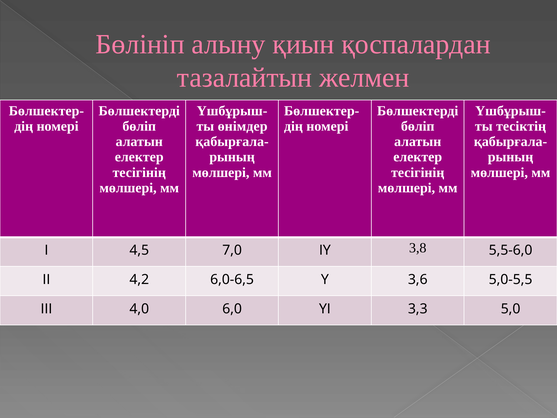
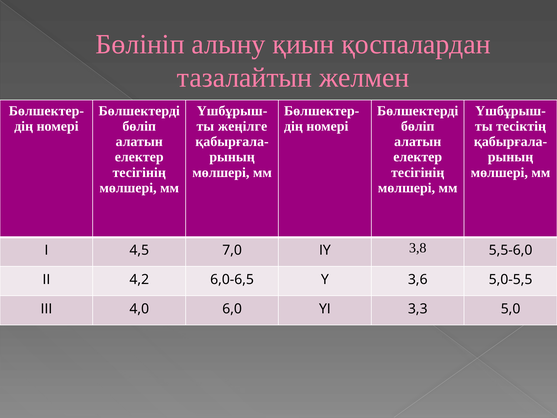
өнімдер: өнімдер -> жеңілге (243, 126)
